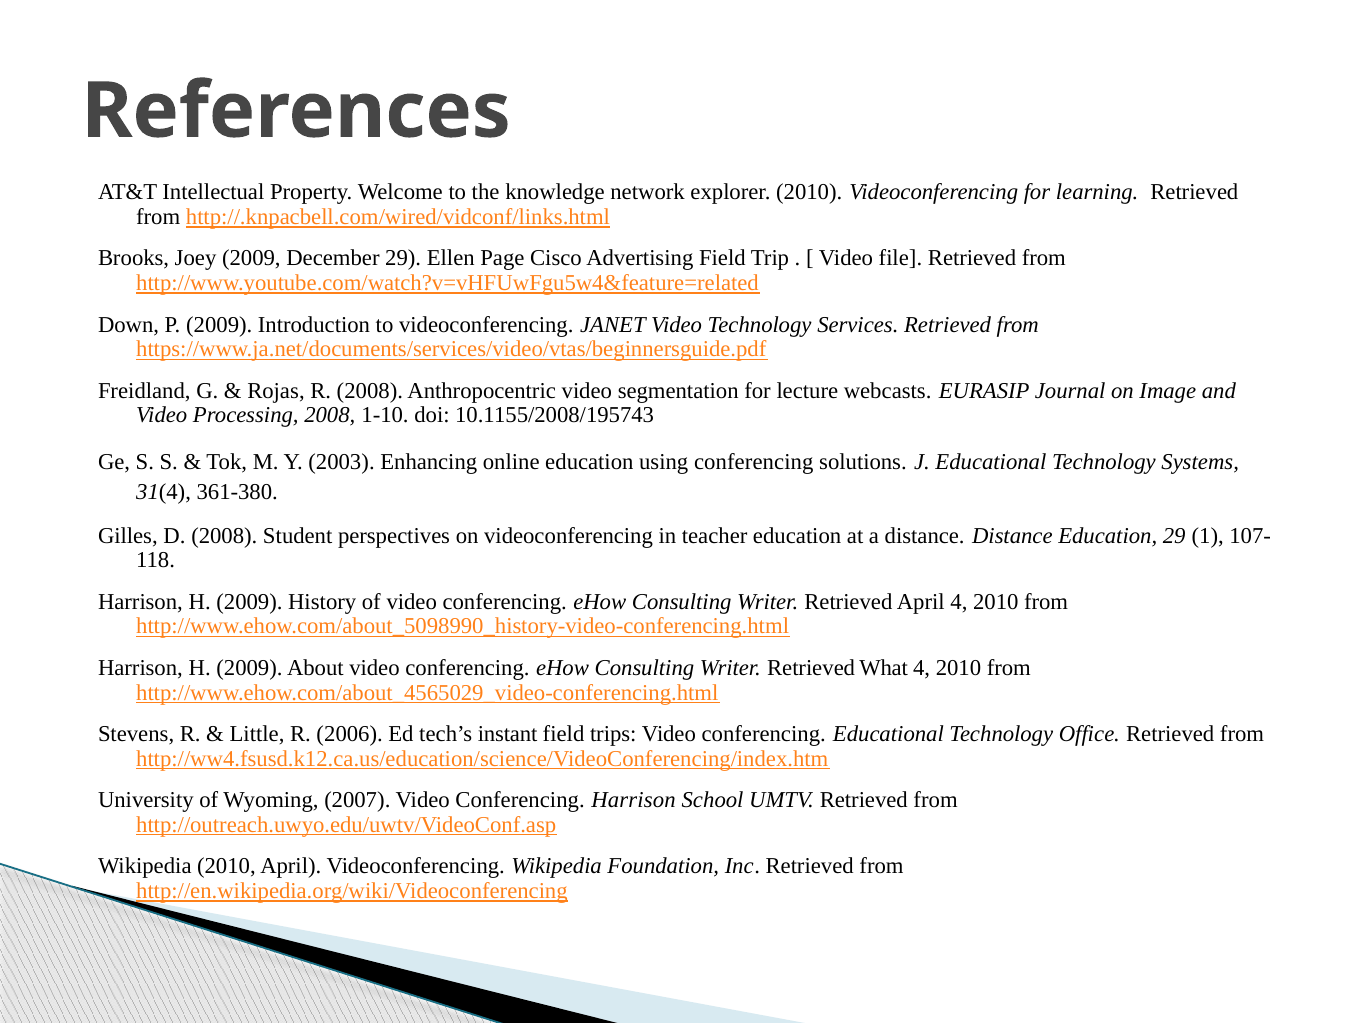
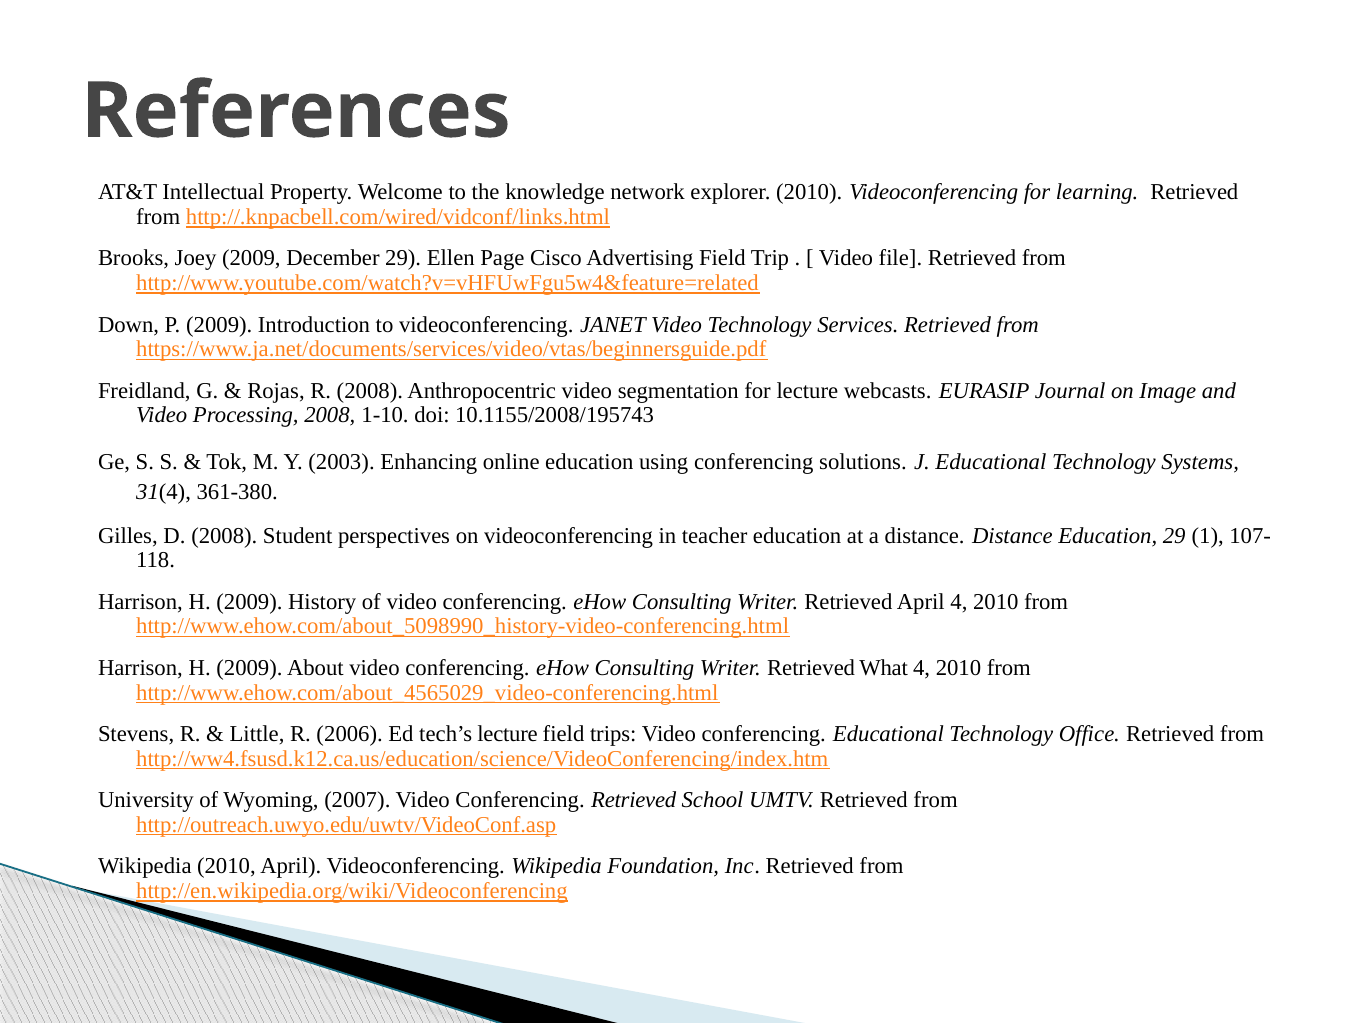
tech’s instant: instant -> lecture (508, 734)
Conferencing Harrison: Harrison -> Retrieved (634, 800)
